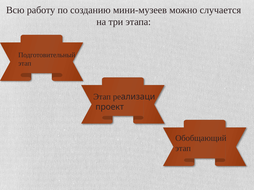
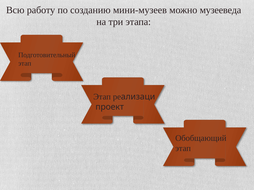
случается: случается -> музееведа (220, 10)
